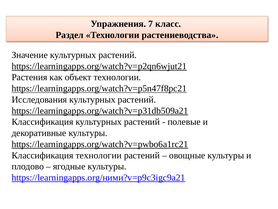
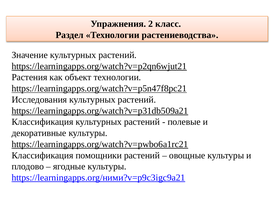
7: 7 -> 2 (151, 24)
Классификация технологии: технологии -> помощники (99, 155)
